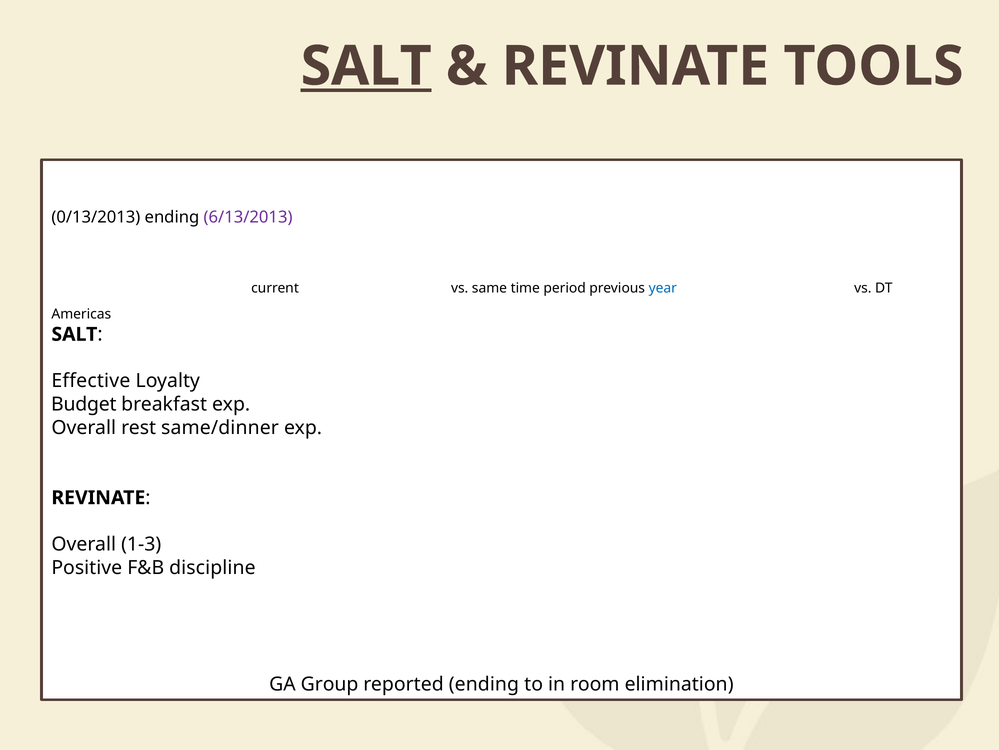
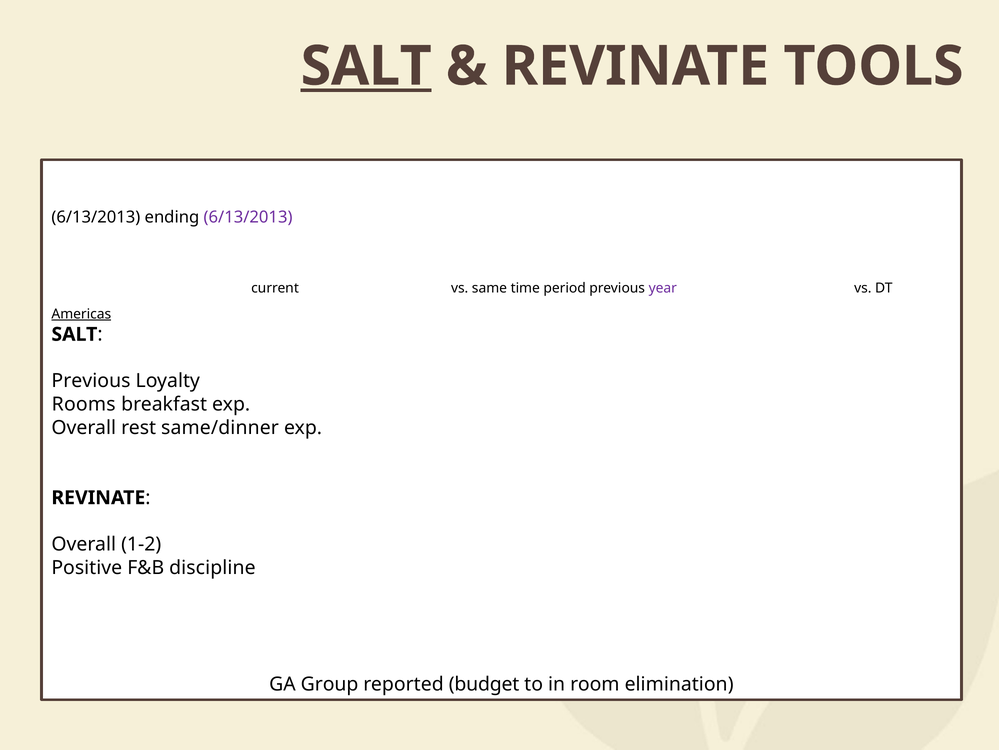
0/13/2013: 0/13/2013 -> 6/13/2013 (96, 217)
year colour: blue -> purple (663, 288)
Americas underline: none -> present (81, 314)
Effective: Effective -> Previous (91, 381)
Budget: Budget -> Rooms (84, 404)
1-3: 1-3 -> 1-2 (141, 544)
reported ending: ending -> budget (484, 684)
